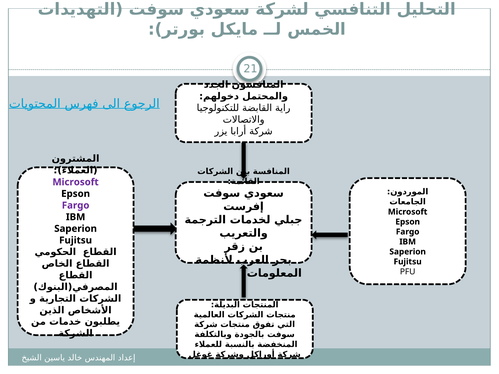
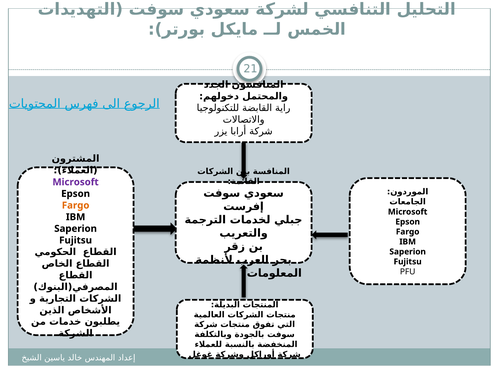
Fargo colour: purple -> orange (76, 205)
